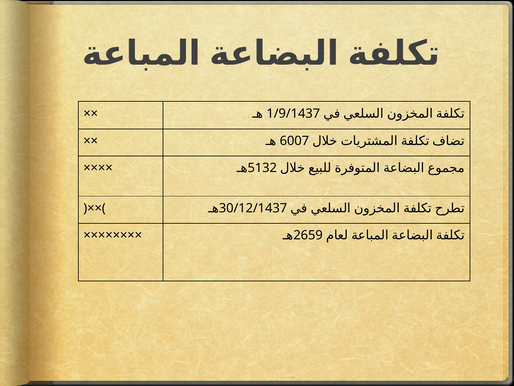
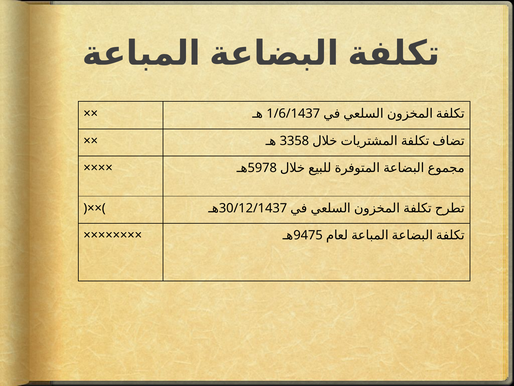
1/9/1437: 1/9/1437 -> 1/6/1437 (293, 113)
6007: 6007 -> 3358 (294, 141)
5132: 5132 -> 5978 (262, 168)
2659: 2659 -> 9475 (308, 235)
